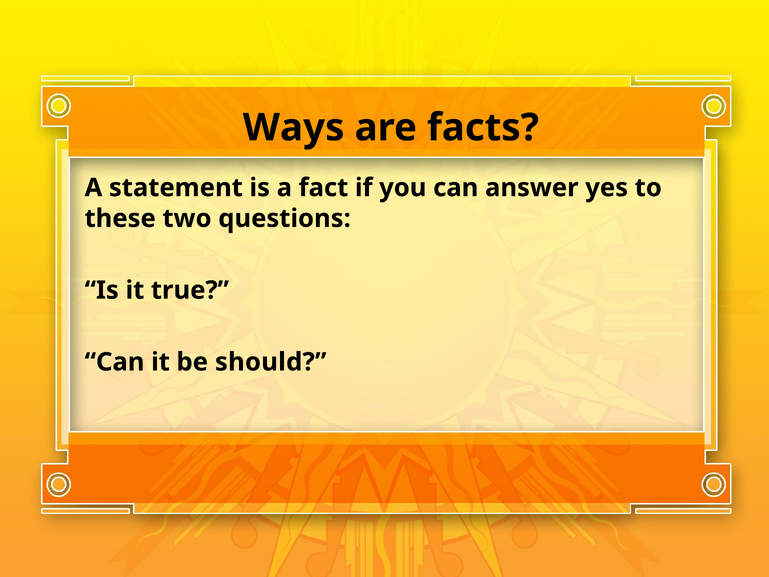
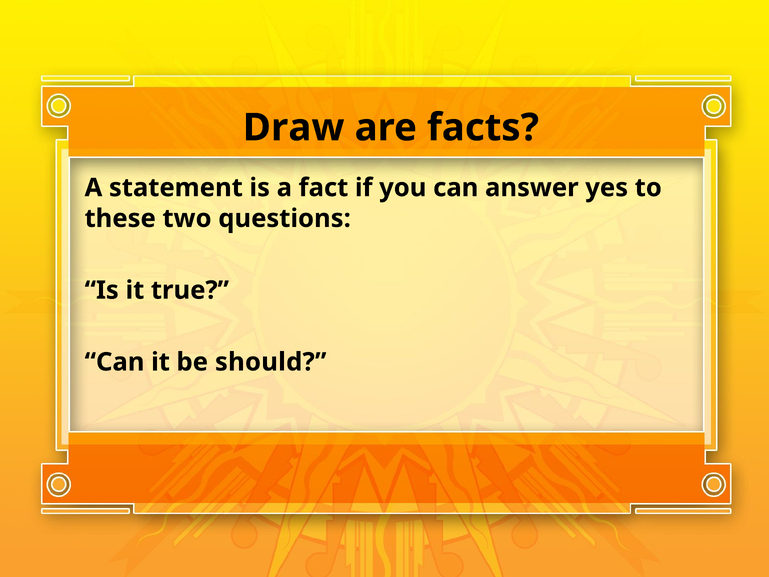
Ways: Ways -> Draw (294, 128)
